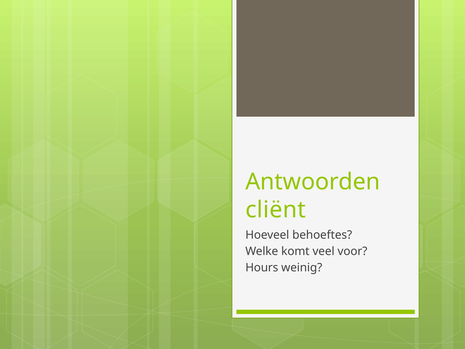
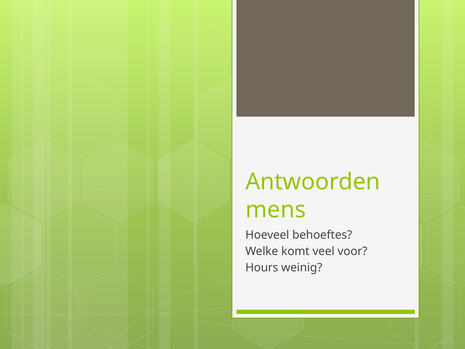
cliënt: cliënt -> mens (276, 210)
